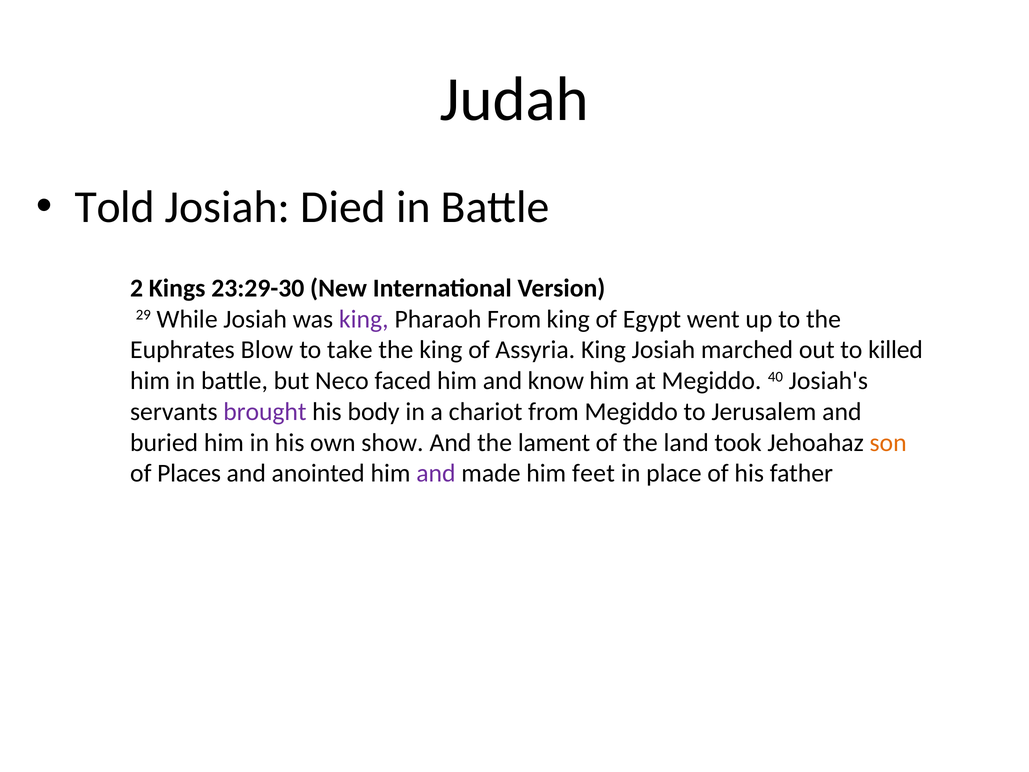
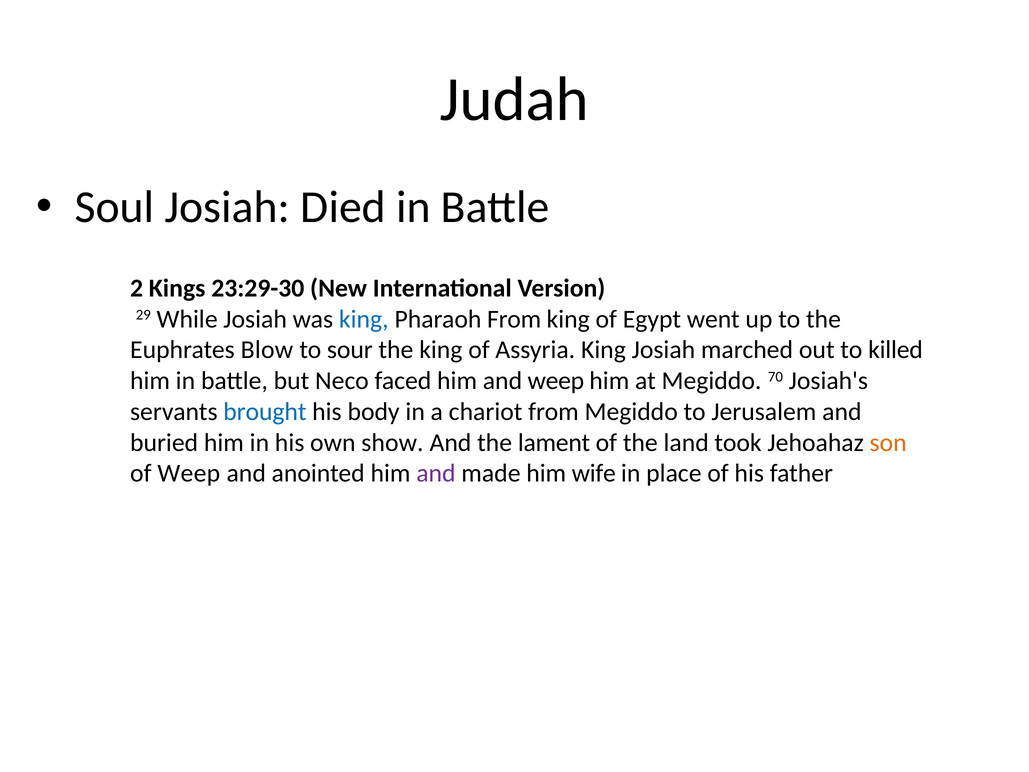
Told: Told -> Soul (114, 207)
king colour: purple -> blue (364, 319)
take: take -> sour (350, 350)
and know: know -> weep (556, 381)
40: 40 -> 70 (775, 377)
brought colour: purple -> blue (265, 412)
of Places: Places -> Weep (189, 473)
feet: feet -> wife (594, 473)
